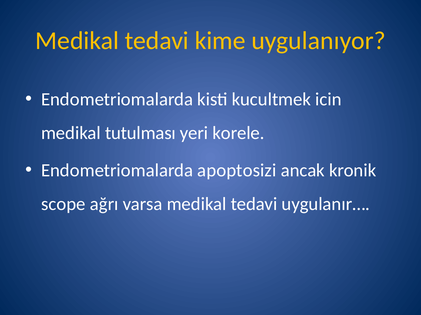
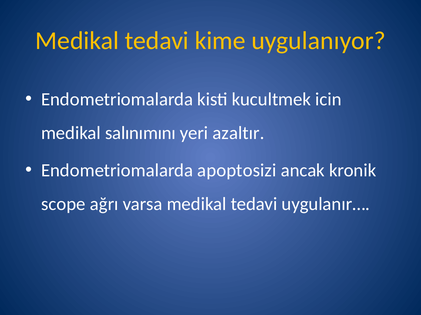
tutulması: tutulması -> salınımını (140, 133)
korele: korele -> azaltır (238, 133)
